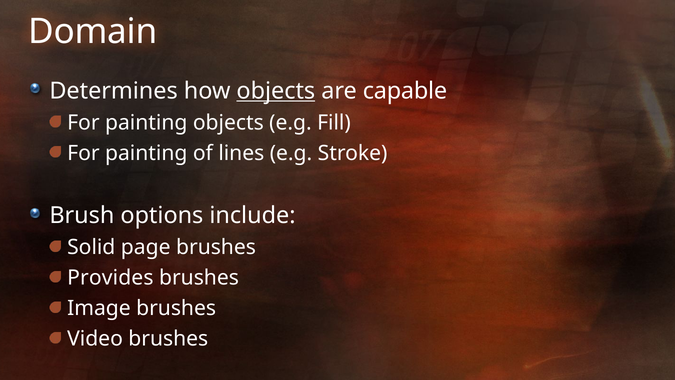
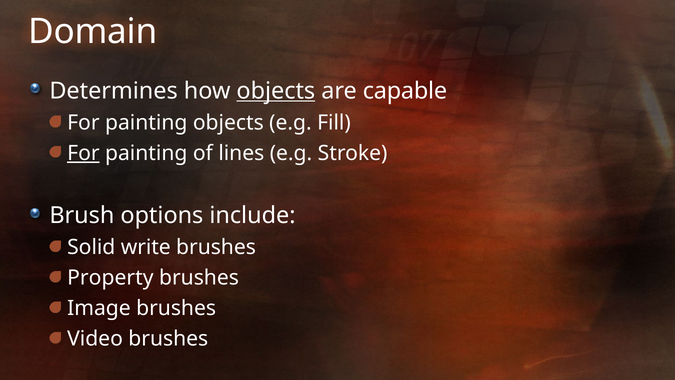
For underline: none -> present (83, 153)
page: page -> write (146, 247)
Provides: Provides -> Property (110, 278)
